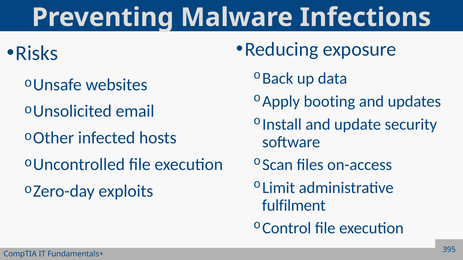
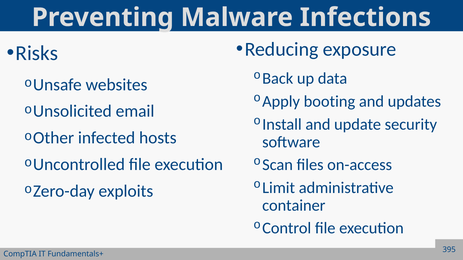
fulfilment: fulfilment -> container (294, 206)
